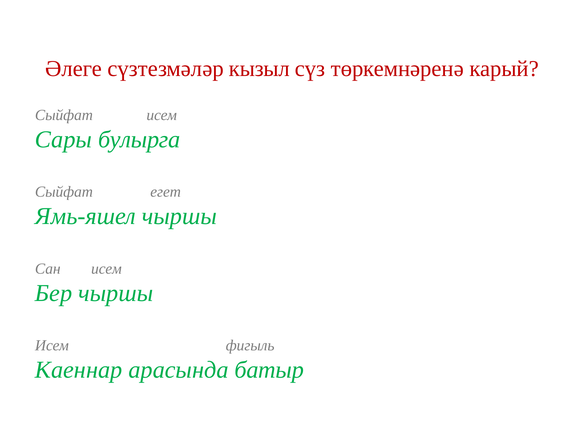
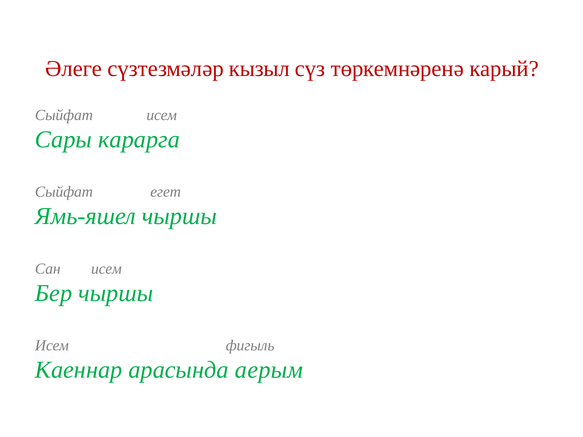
булырга: булырга -> карарга (139, 140)
батыр: батыр -> аерым (269, 370)
